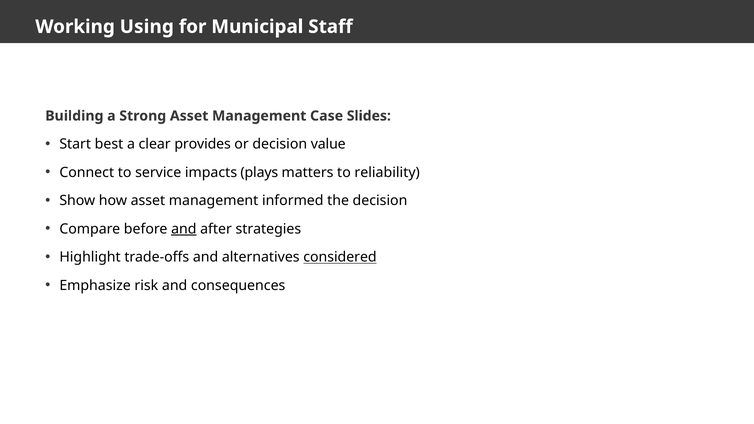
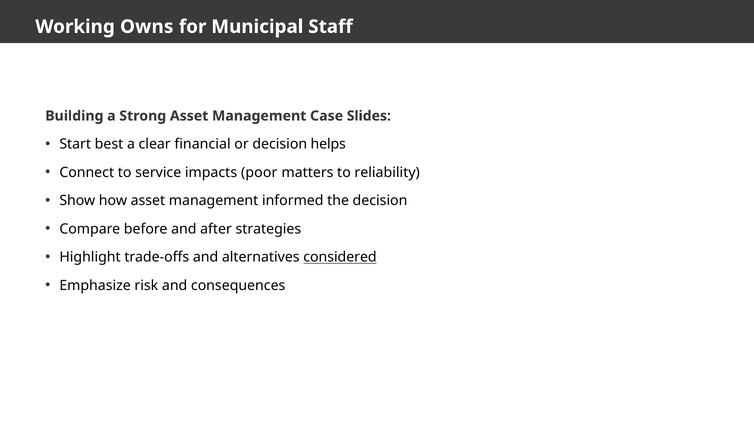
Using: Using -> Owns (147, 27)
provides: provides -> financial (203, 144)
value: value -> helps (328, 144)
plays: plays -> poor (259, 172)
and underline: present -> none (184, 229)
